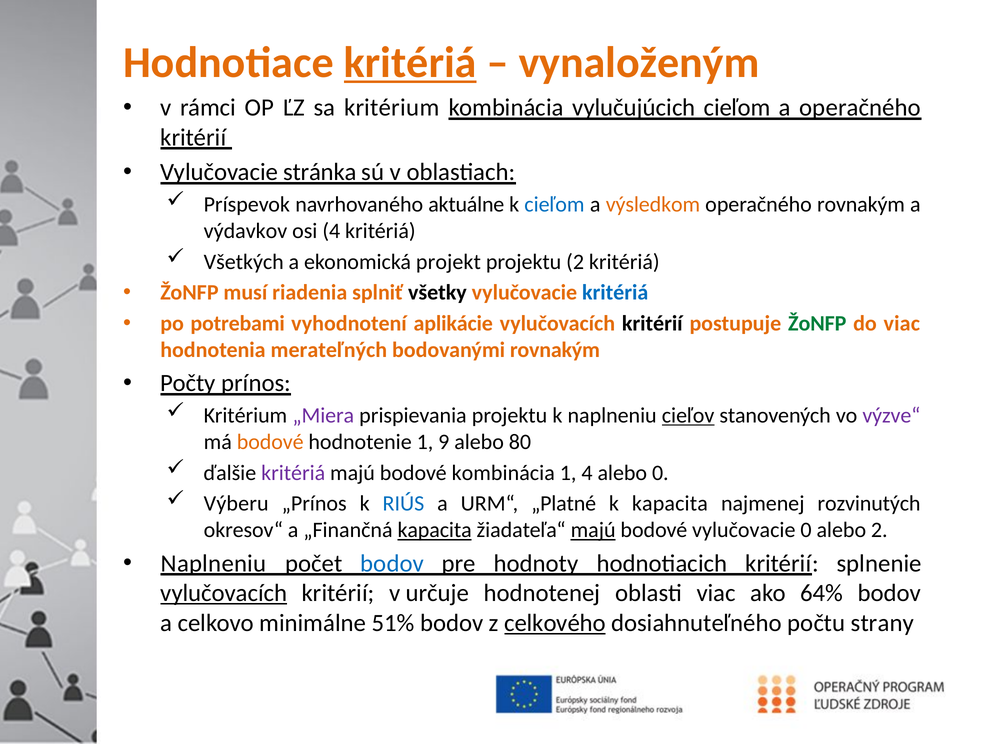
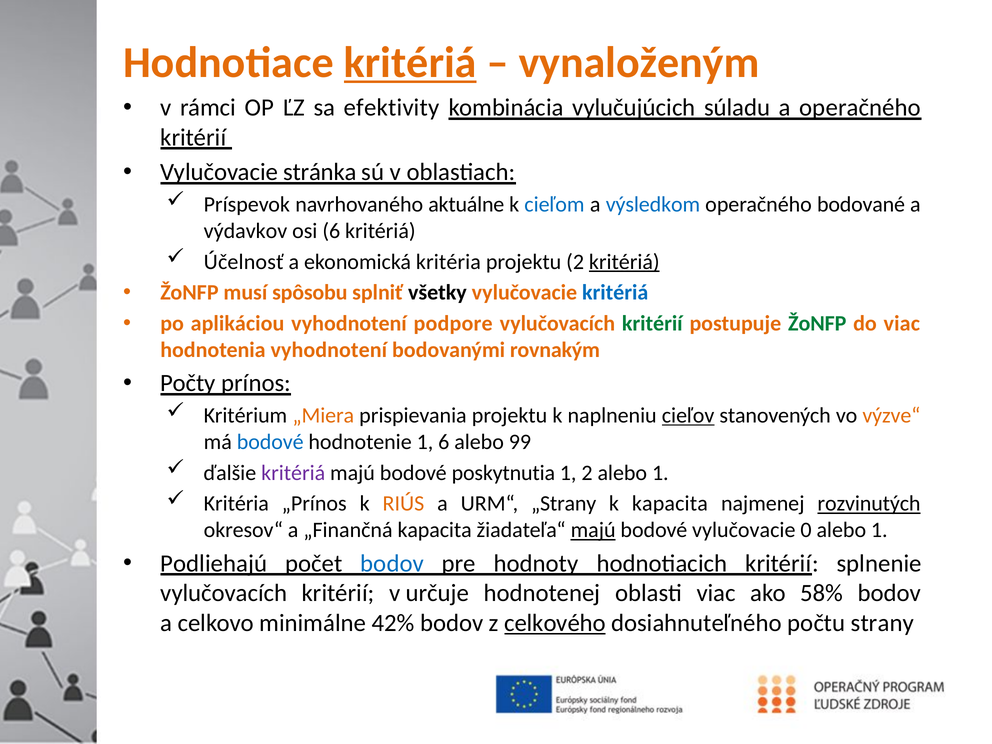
sa kritérium: kritérium -> efektivity (392, 108)
vylučujúcich cieľom: cieľom -> súladu (737, 108)
výsledkom colour: orange -> blue (653, 205)
operačného rovnakým: rovnakým -> bodované (861, 205)
osi 4: 4 -> 6 (331, 231)
Všetkých: Všetkých -> Účelnosť (244, 262)
ekonomická projekt: projekt -> kritéria (448, 262)
kritériá underline: none -> present (624, 262)
riadenia: riadenia -> spôsobu (310, 293)
potrebami: potrebami -> aplikáciou (238, 324)
aplikácie: aplikácie -> podpore (453, 324)
kritérií colour: black -> green (652, 324)
hodnotenia merateľných: merateľných -> vyhodnotení (329, 350)
„Miera colour: purple -> orange (323, 416)
výzve“ colour: purple -> orange (891, 416)
bodové colour: orange -> blue (270, 442)
1 9: 9 -> 6 (444, 442)
80: 80 -> 99 (520, 442)
bodové kombinácia: kombinácia -> poskytnutia (503, 473)
1 4: 4 -> 2 (587, 473)
0: 0 -> 1 (660, 473)
Výberu: Výberu -> Kritéria (236, 504)
RIÚS colour: blue -> orange (403, 504)
„Platné: „Platné -> „Strany (564, 504)
rozvinutých underline: none -> present (869, 504)
kapacita underline: present -> none (435, 530)
0 alebo 2: 2 -> 1 (879, 530)
Naplneniu: Naplneniu -> Podliehajú (214, 563)
vylučovacích underline: present -> none (224, 593)
64%: 64% -> 58% (822, 593)
51%: 51% -> 42% (393, 623)
